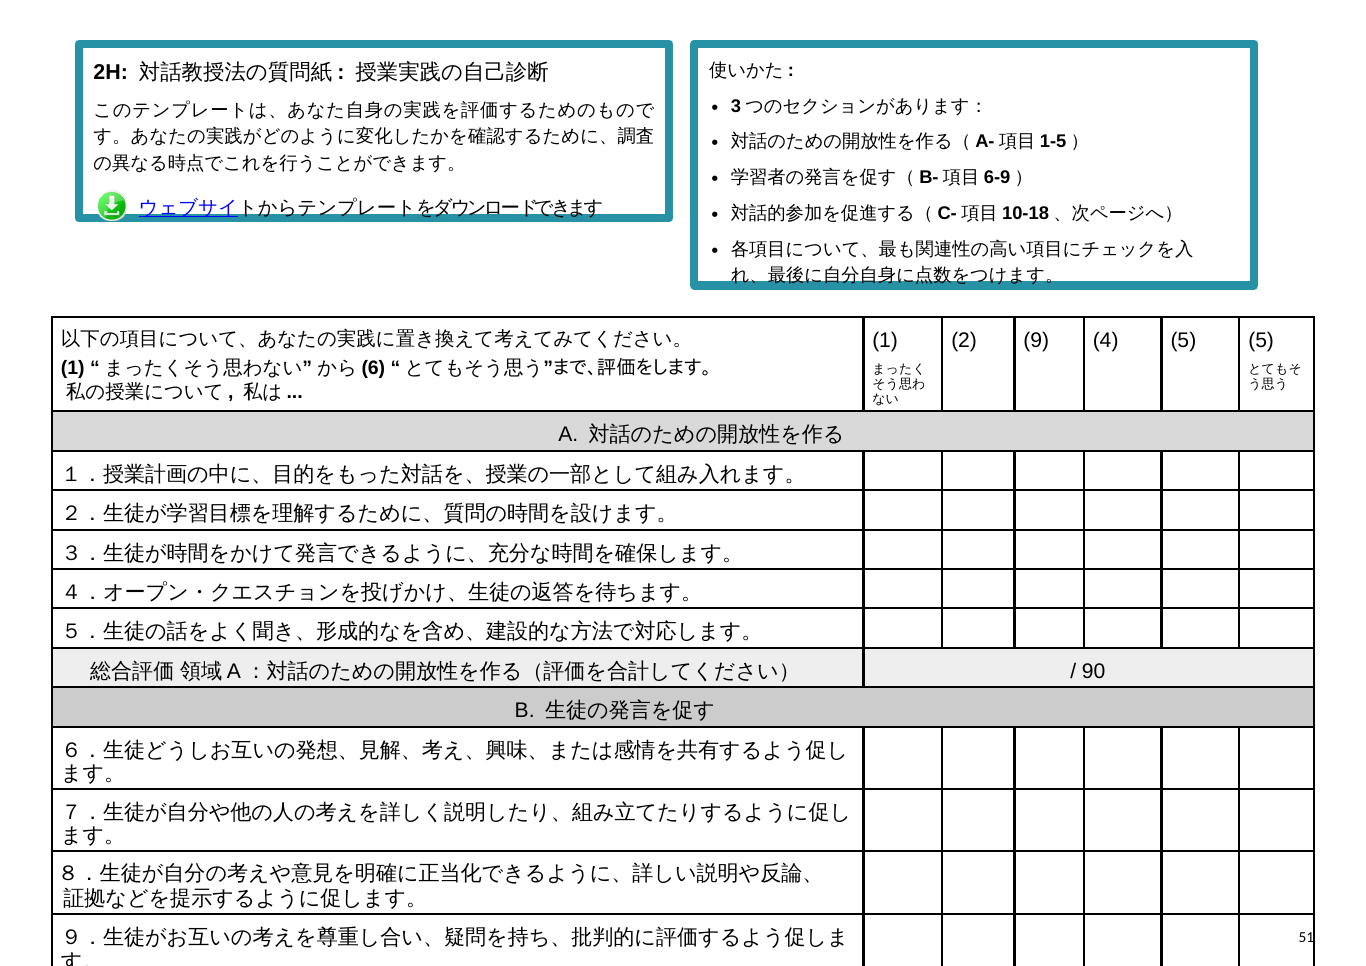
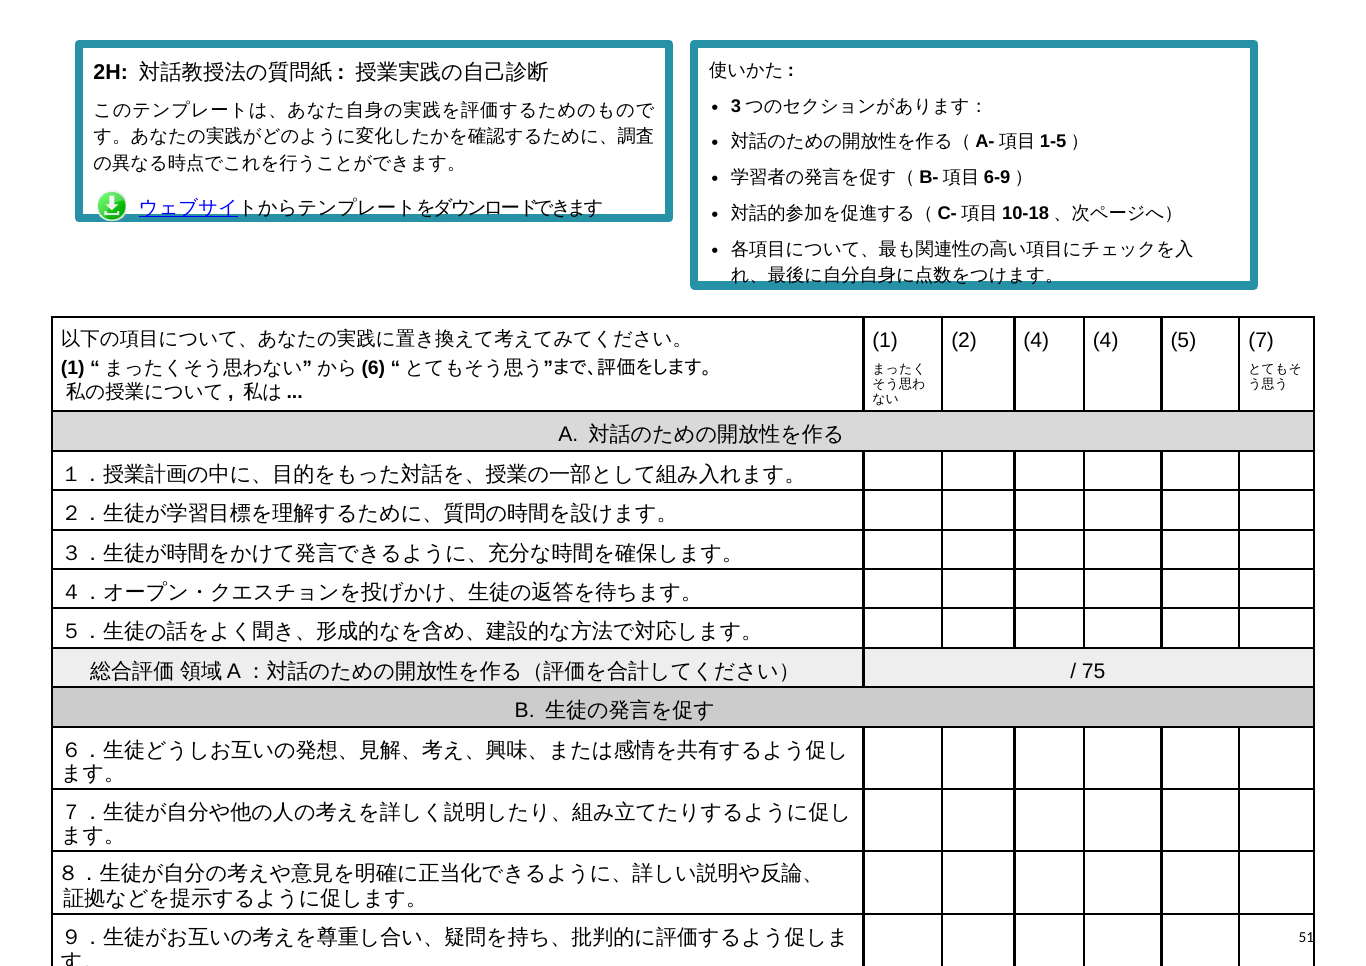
2 9: 9 -> 4 (1036, 341)
5 5: 5 -> 7 (1261, 341)
90: 90 -> 75 (1094, 671)
